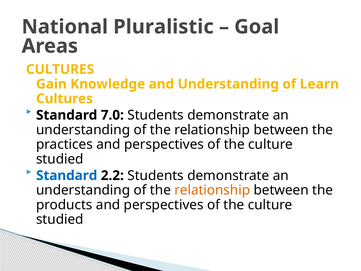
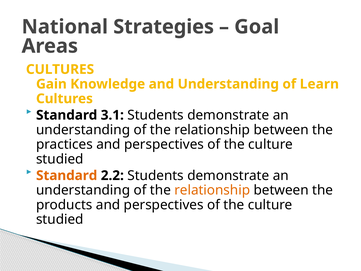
Pluralistic: Pluralistic -> Strategies (164, 27)
7.0: 7.0 -> 3.1 (112, 115)
Standard colour: blue -> orange (67, 175)
